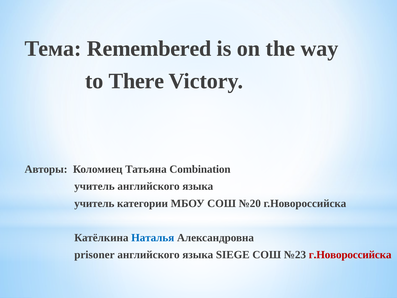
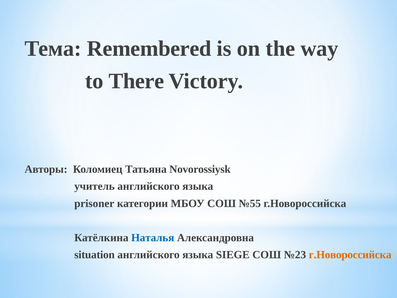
Combination: Combination -> Novorossiysk (200, 169)
учитель: учитель -> prisoner (94, 203)
№20: №20 -> №55 (250, 203)
prisoner: prisoner -> situation (94, 255)
г.Новороссийска colour: red -> orange (350, 255)
